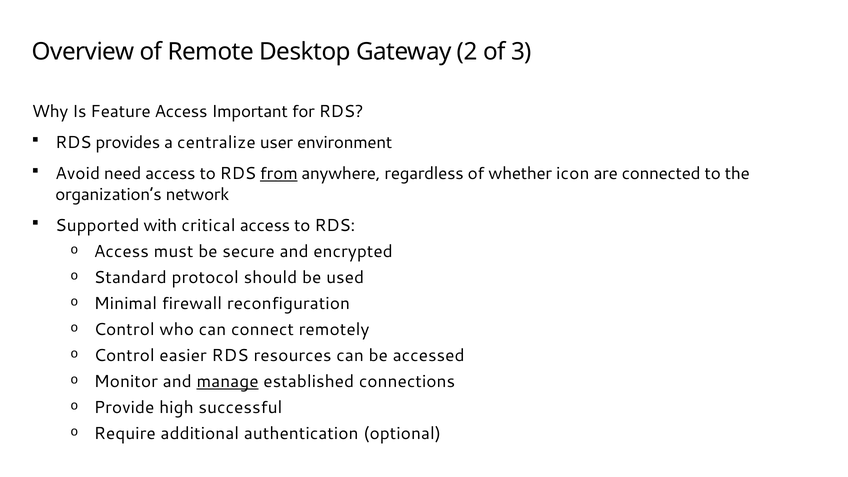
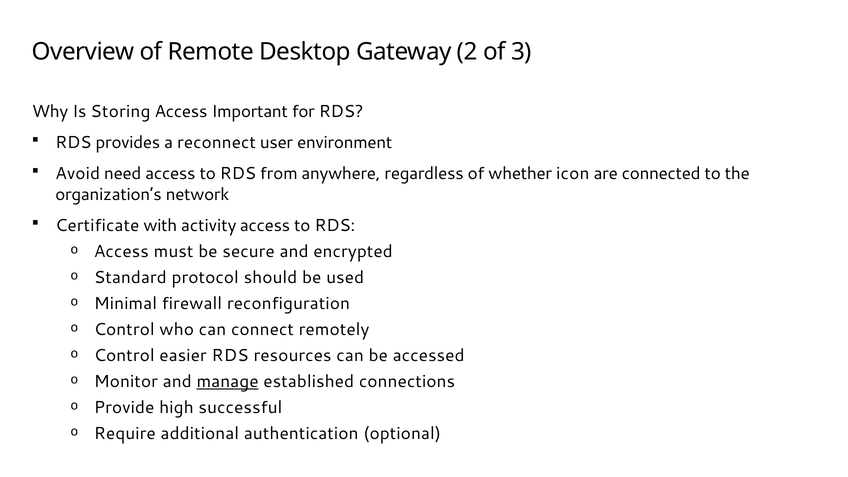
Feature: Feature -> Storing (120, 111)
centralize: centralize -> reconnect (217, 143)
from underline: present -> none (279, 174)
Supported: Supported -> Certificate (97, 226)
critical: critical -> activity (209, 226)
